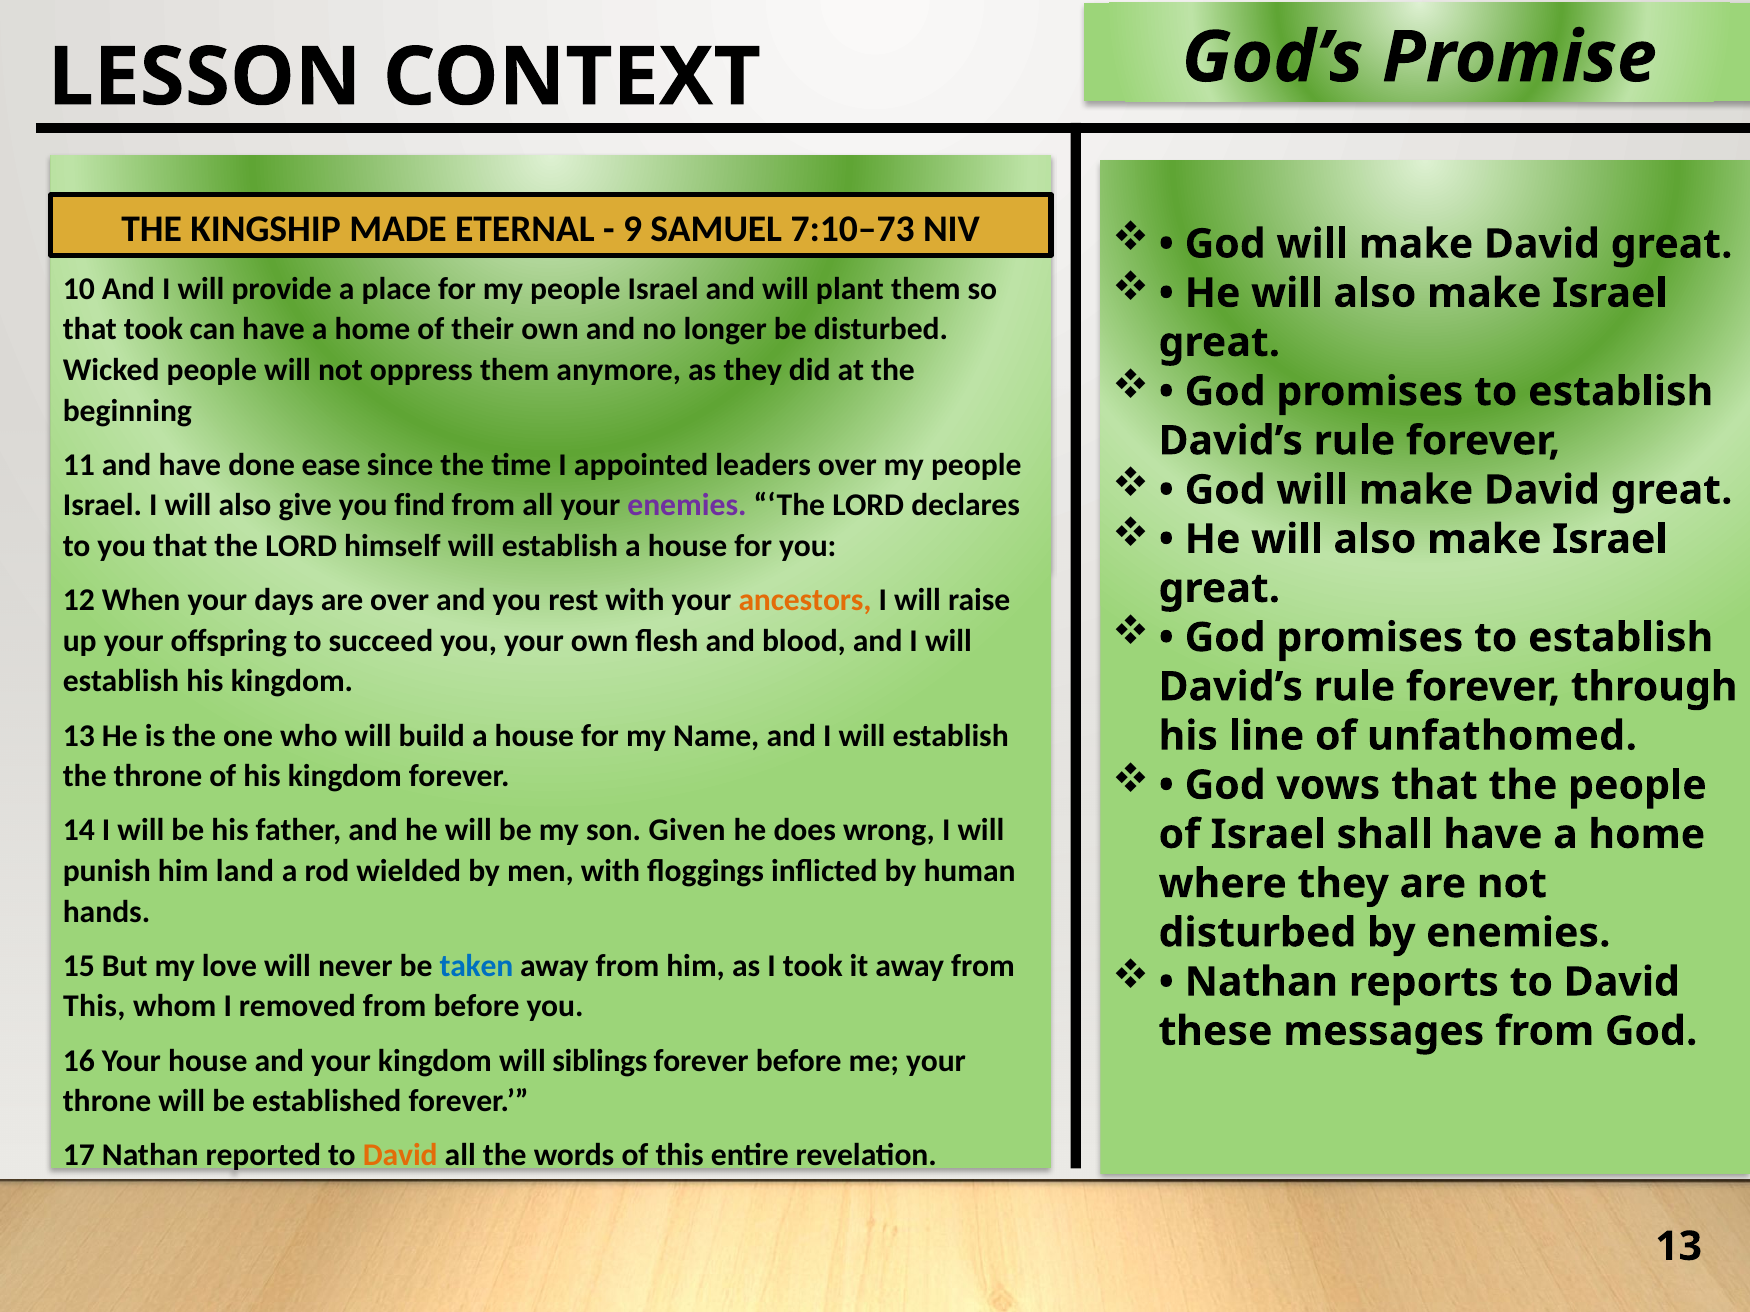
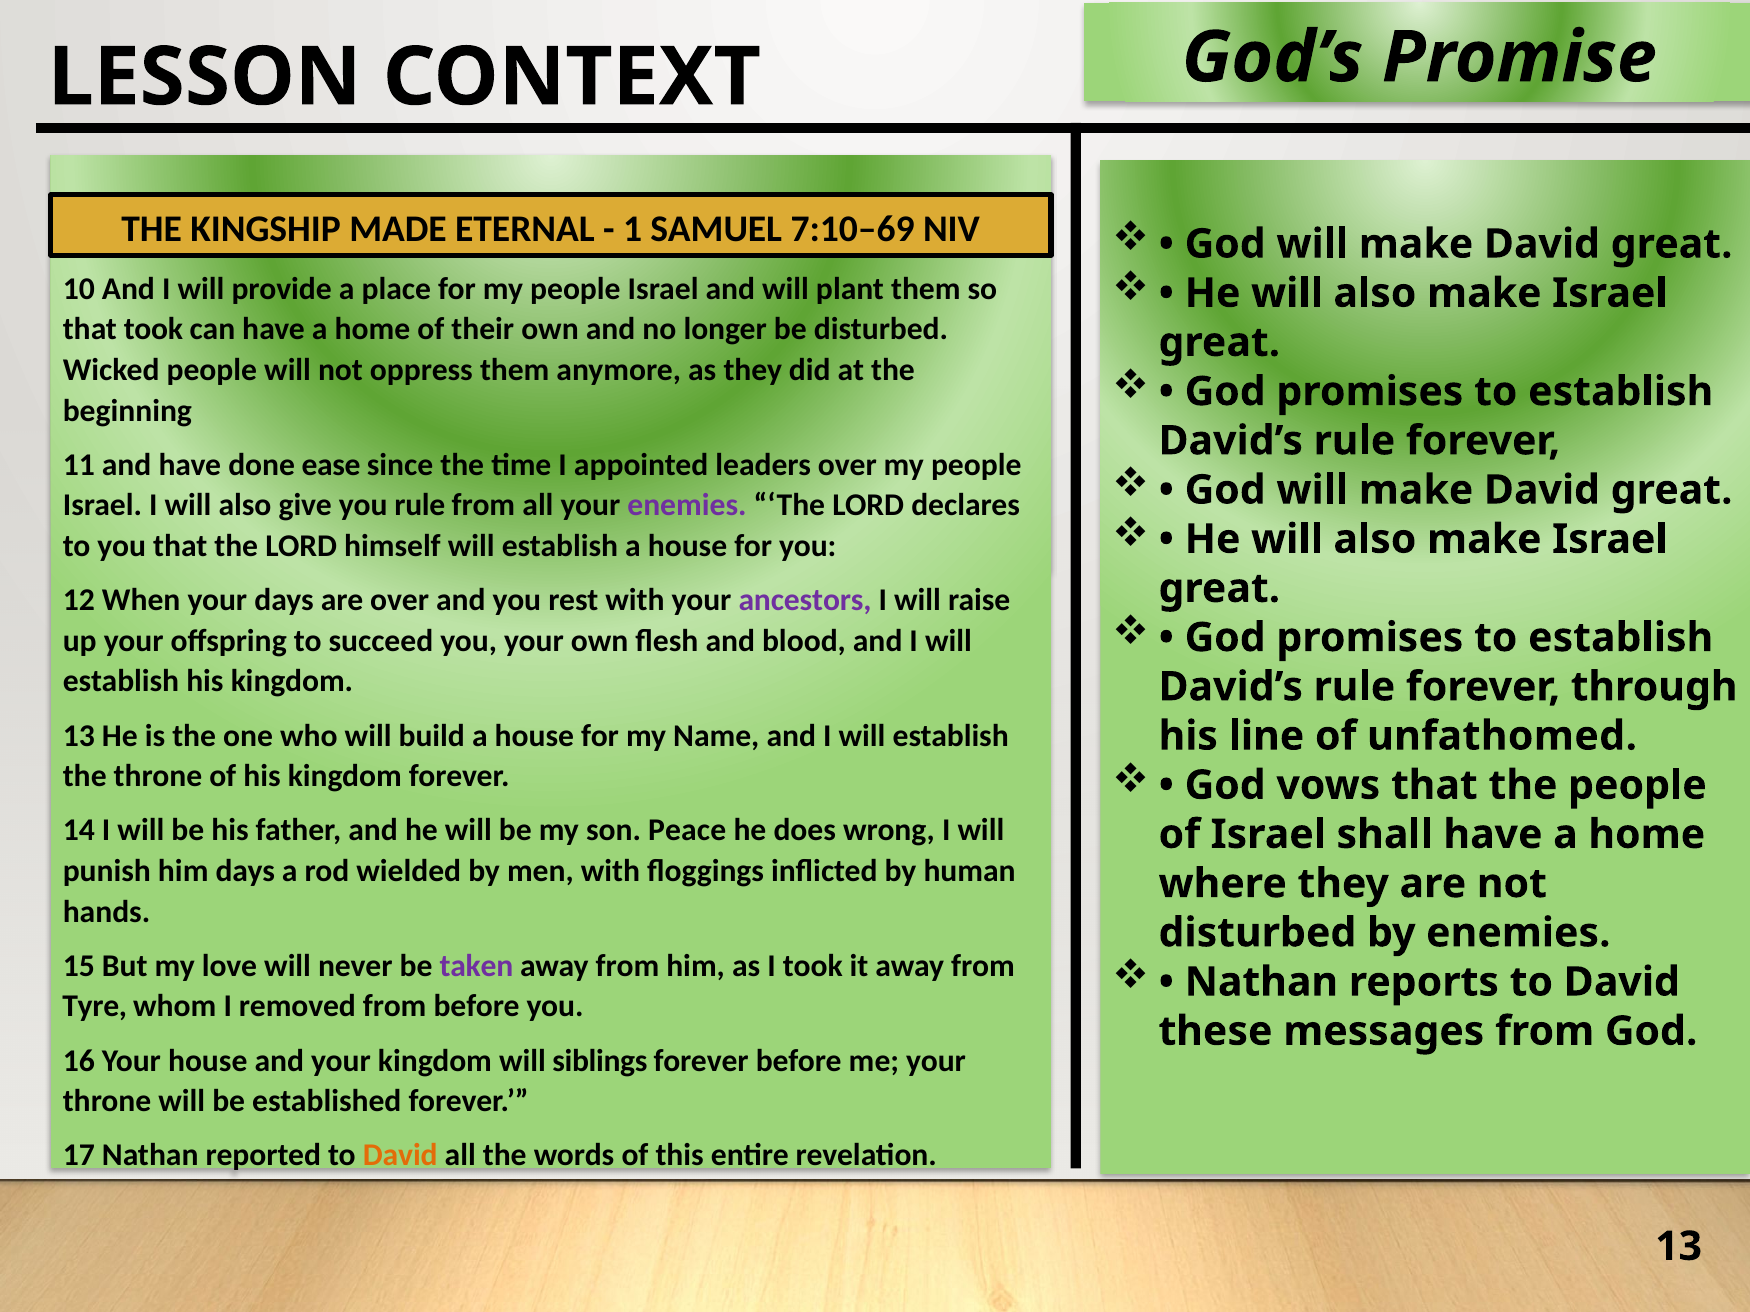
9: 9 -> 1 (633, 229)
7:10–73: 7:10–73 -> 7:10–69 (853, 229)
you find: find -> rule (420, 506)
ancestors colour: orange -> purple (805, 600)
Given: Given -> Peace (687, 831)
him land: land -> days (245, 871)
taken colour: blue -> purple (476, 966)
This: This -> Tyre (95, 1007)
